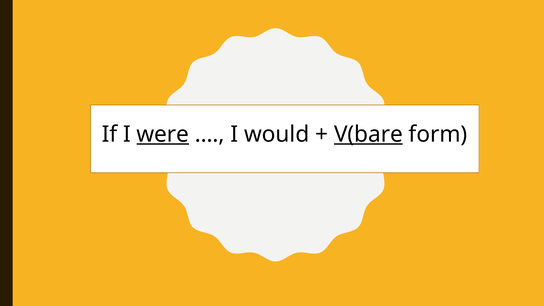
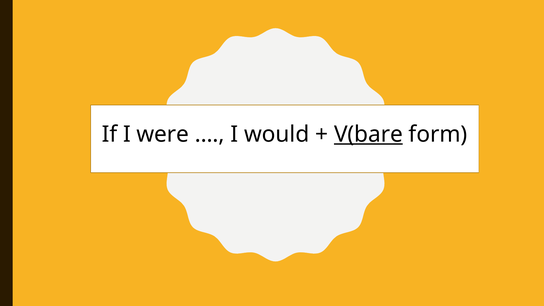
were underline: present -> none (163, 134)
